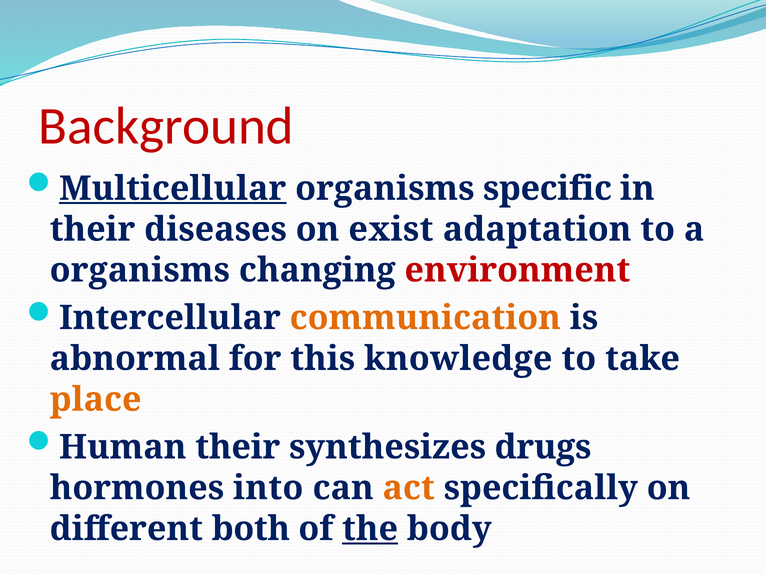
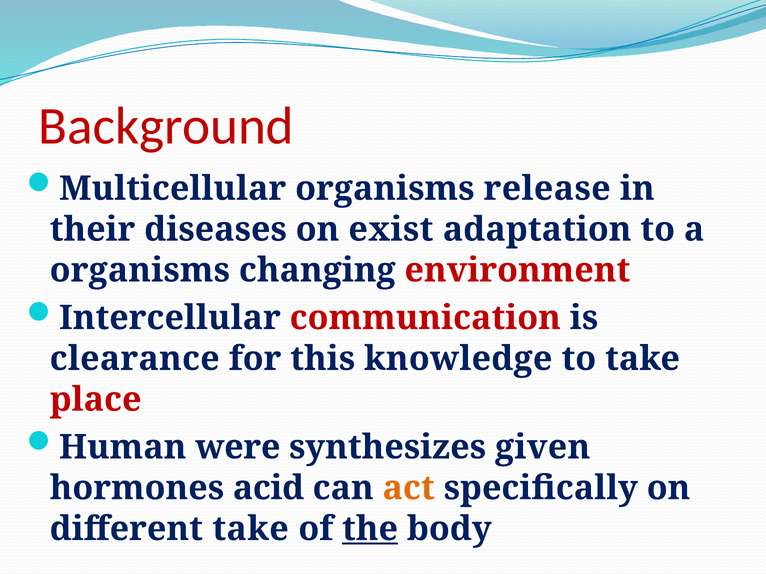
Multicellular underline: present -> none (173, 189)
specific: specific -> release (547, 189)
communication colour: orange -> red (425, 318)
abnormal: abnormal -> clearance (135, 359)
place colour: orange -> red (96, 400)
Human their: their -> were (238, 448)
drugs: drugs -> given (543, 448)
into: into -> acid (269, 488)
different both: both -> take (251, 529)
